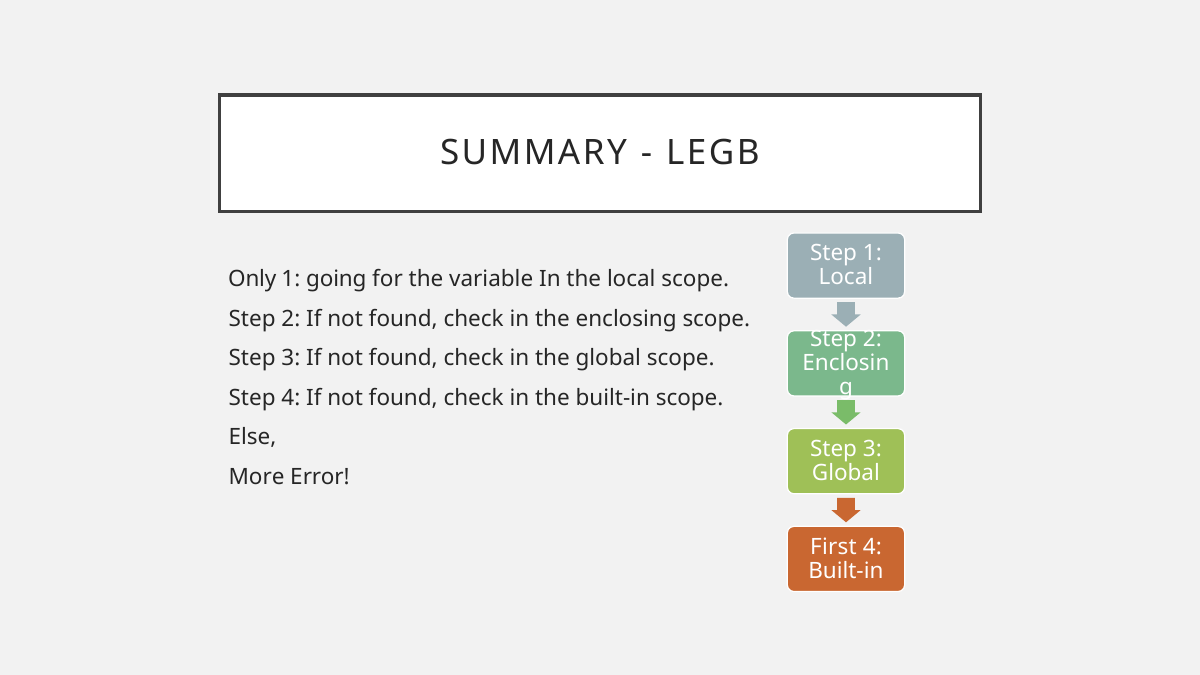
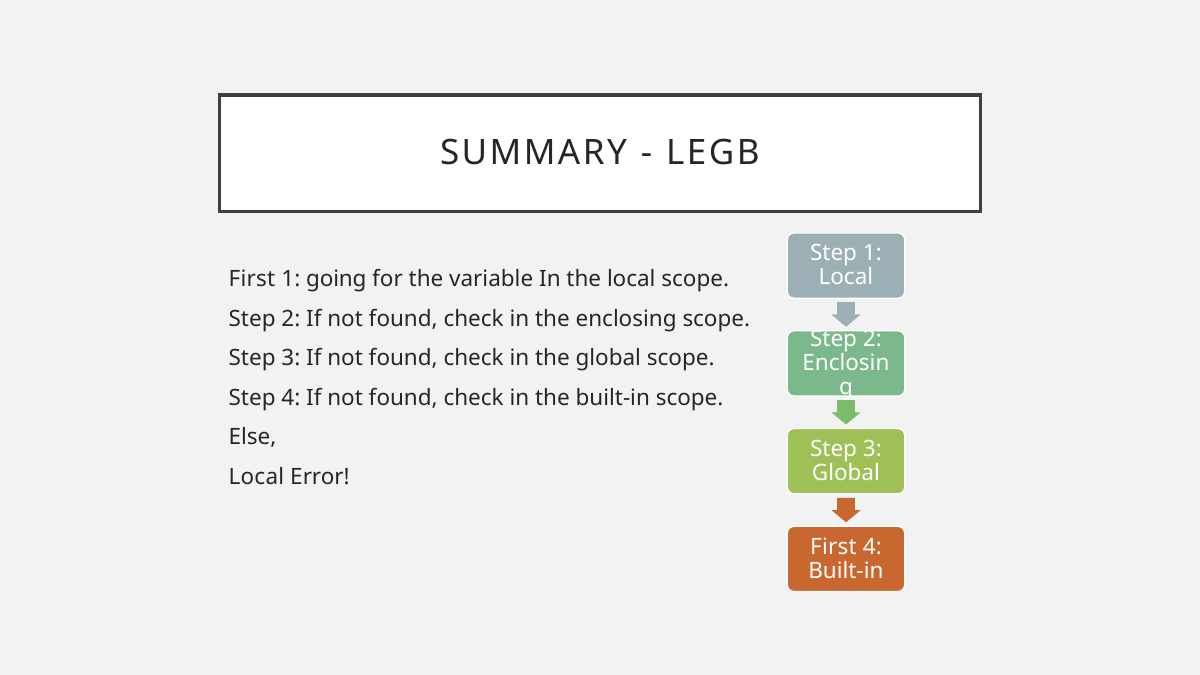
Only: Only -> First (252, 279)
More: More -> Local (256, 477)
